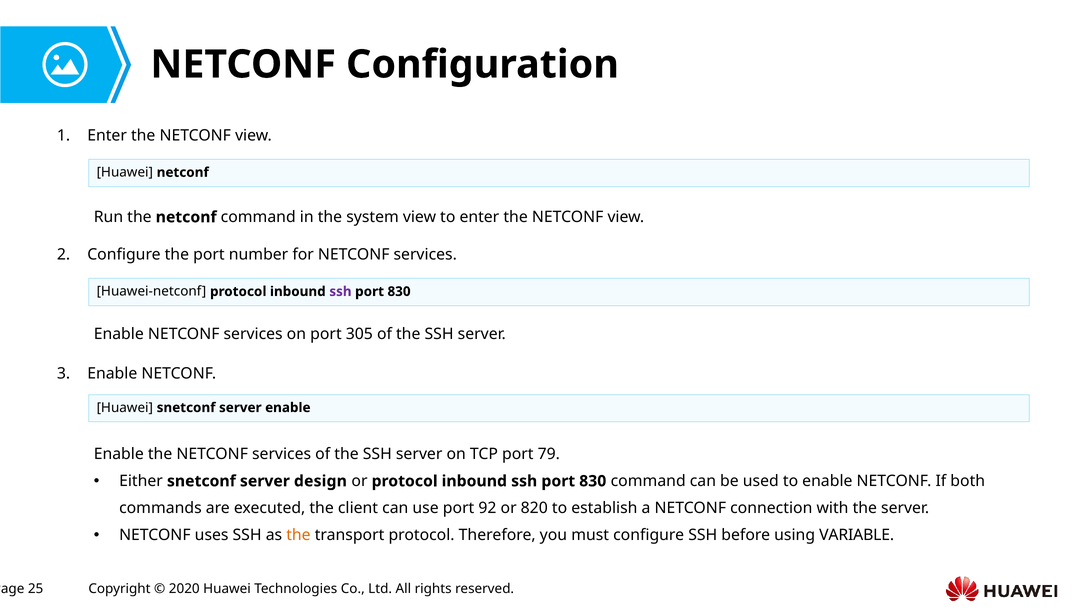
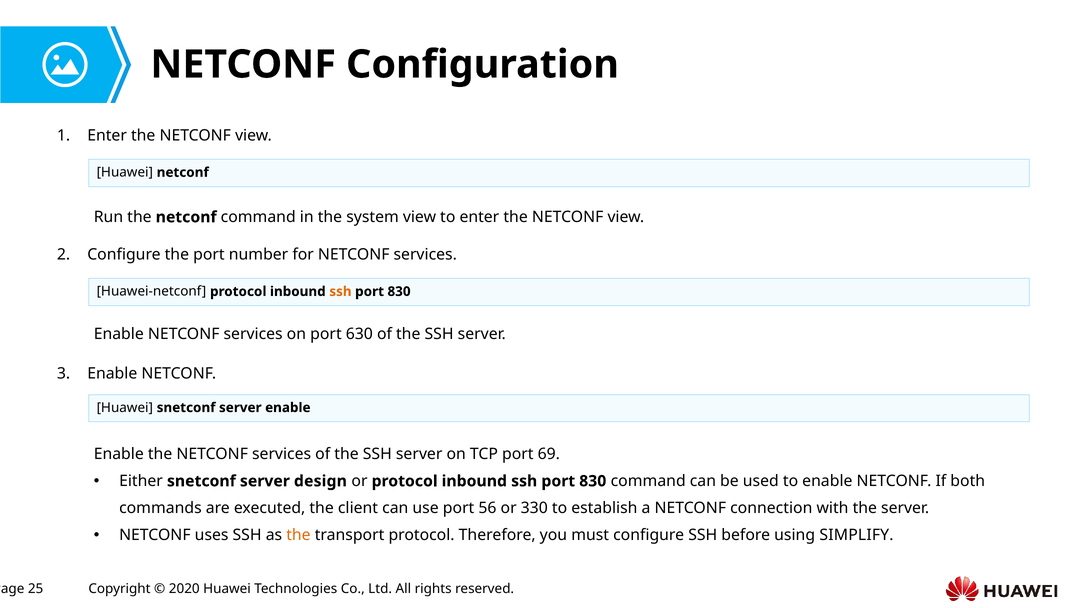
ssh colour: purple -> orange (340, 292)
305: 305 -> 630 (359, 334)
79: 79 -> 69 (549, 454)
92: 92 -> 56 (487, 508)
820: 820 -> 330 (534, 508)
VARIABLE: VARIABLE -> SIMPLIFY (857, 535)
